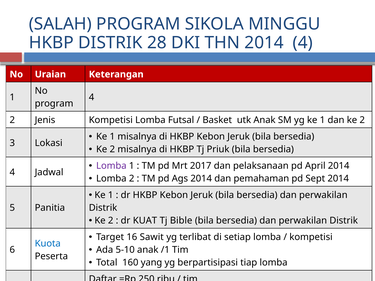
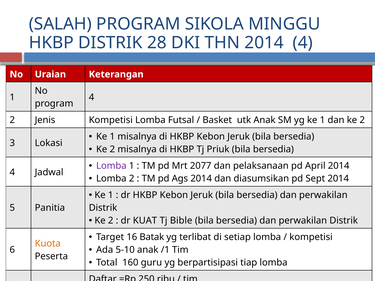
2017: 2017 -> 2077 (201, 166)
pemahaman: pemahaman -> diasumsikan (261, 179)
Sawit: Sawit -> Batak (152, 237)
Kuota colour: blue -> orange (48, 244)
yang: yang -> guru (151, 263)
